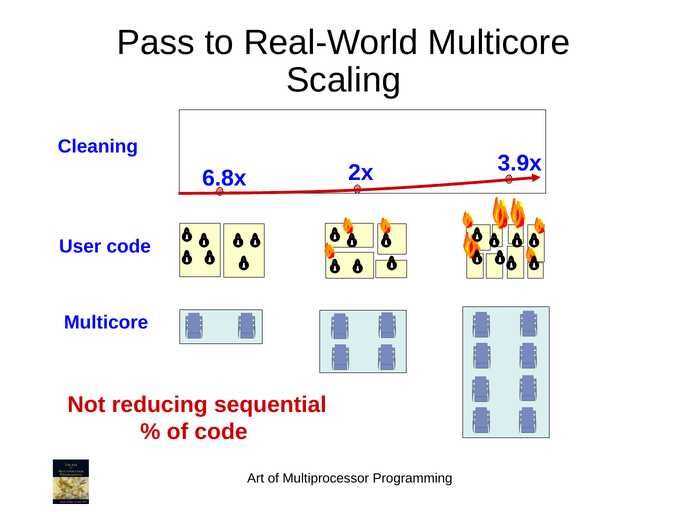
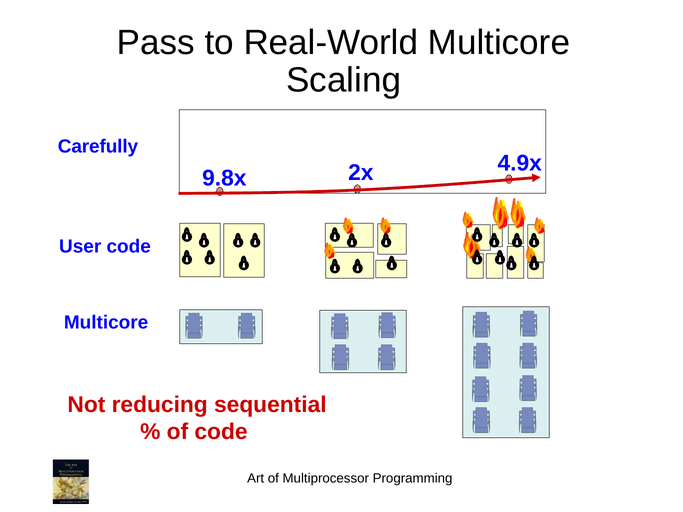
Cleaning: Cleaning -> Carefully (98, 146)
6.8x: 6.8x -> 9.8x (224, 178)
3.9x: 3.9x -> 4.9x (520, 163)
